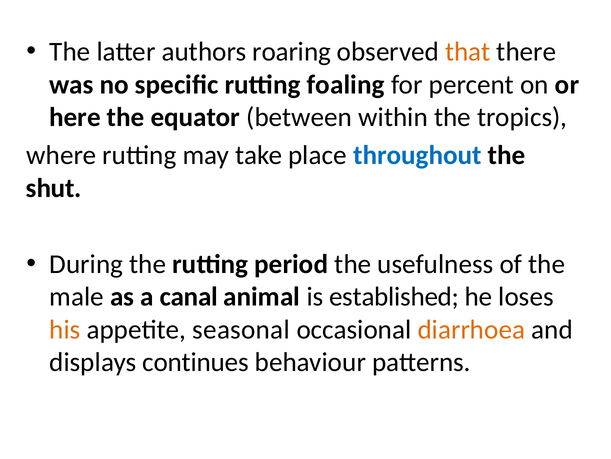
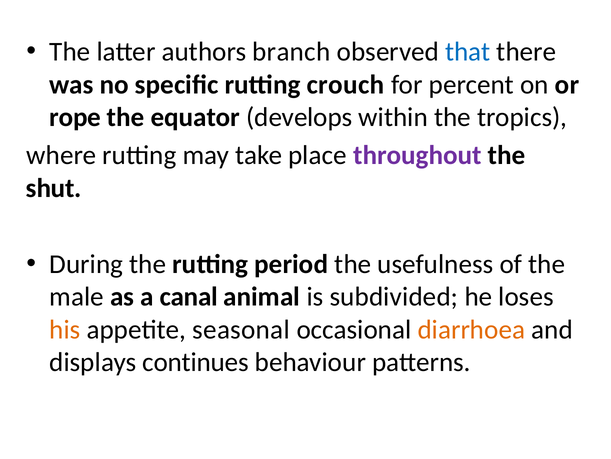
roaring: roaring -> branch (291, 52)
that colour: orange -> blue (468, 52)
foaling: foaling -> crouch (346, 84)
here: here -> rope (75, 117)
between: between -> develops (299, 117)
throughout colour: blue -> purple (417, 155)
established: established -> subdivided (394, 296)
